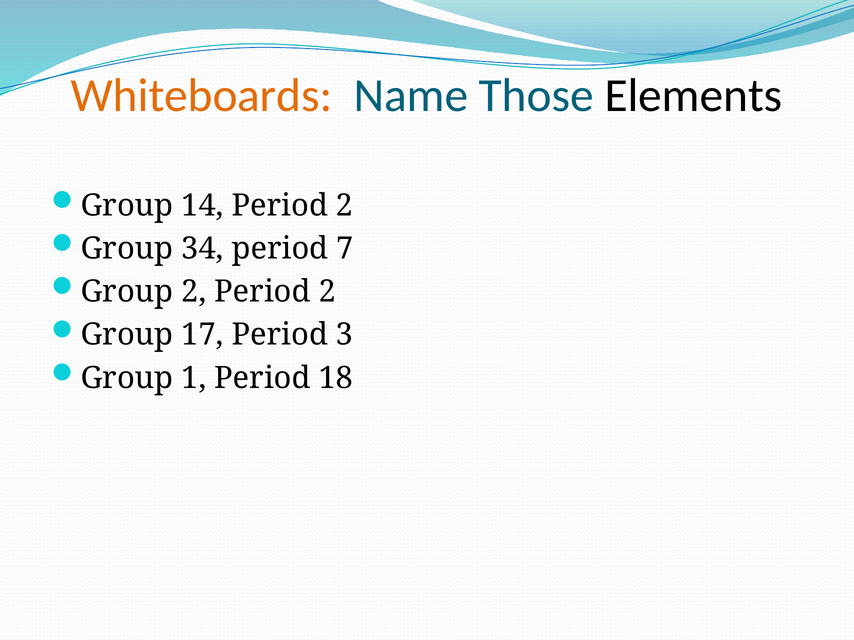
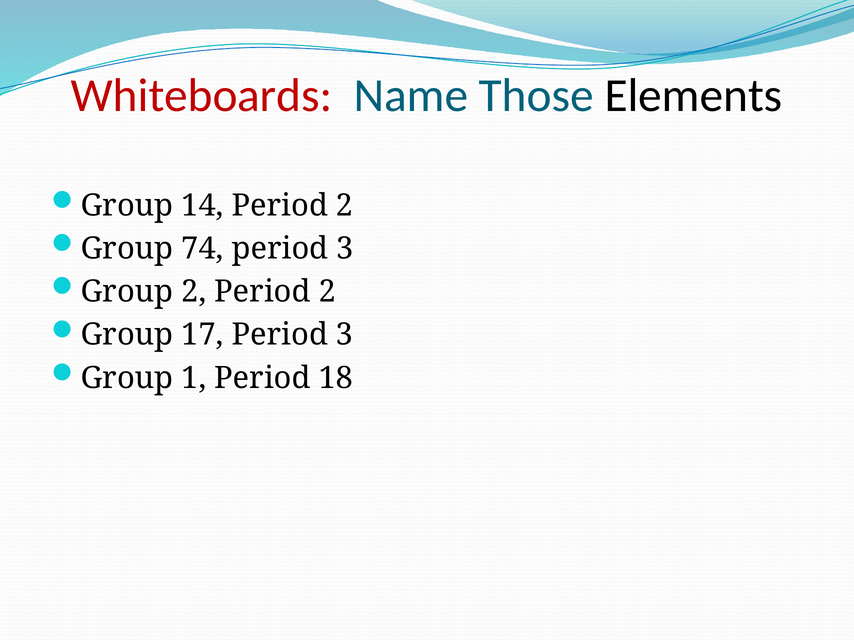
Whiteboards colour: orange -> red (202, 96)
34: 34 -> 74 (202, 249)
7: 7 -> 3 (345, 249)
